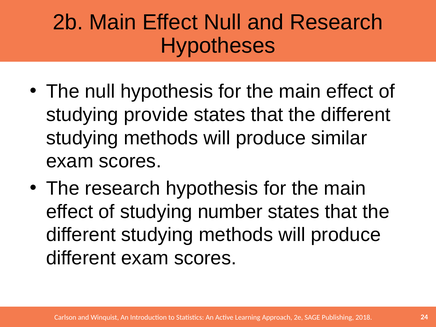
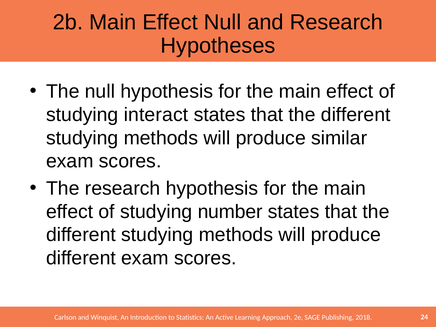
provide: provide -> interact (156, 115)
